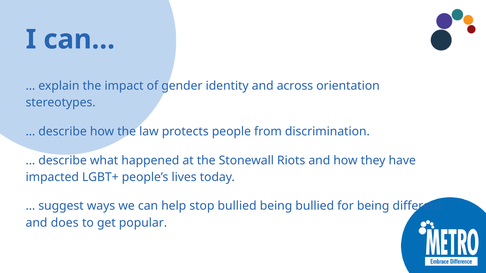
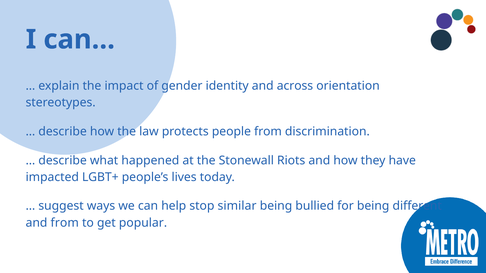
stop bullied: bullied -> similar (237, 206)
and does: does -> from (65, 223)
